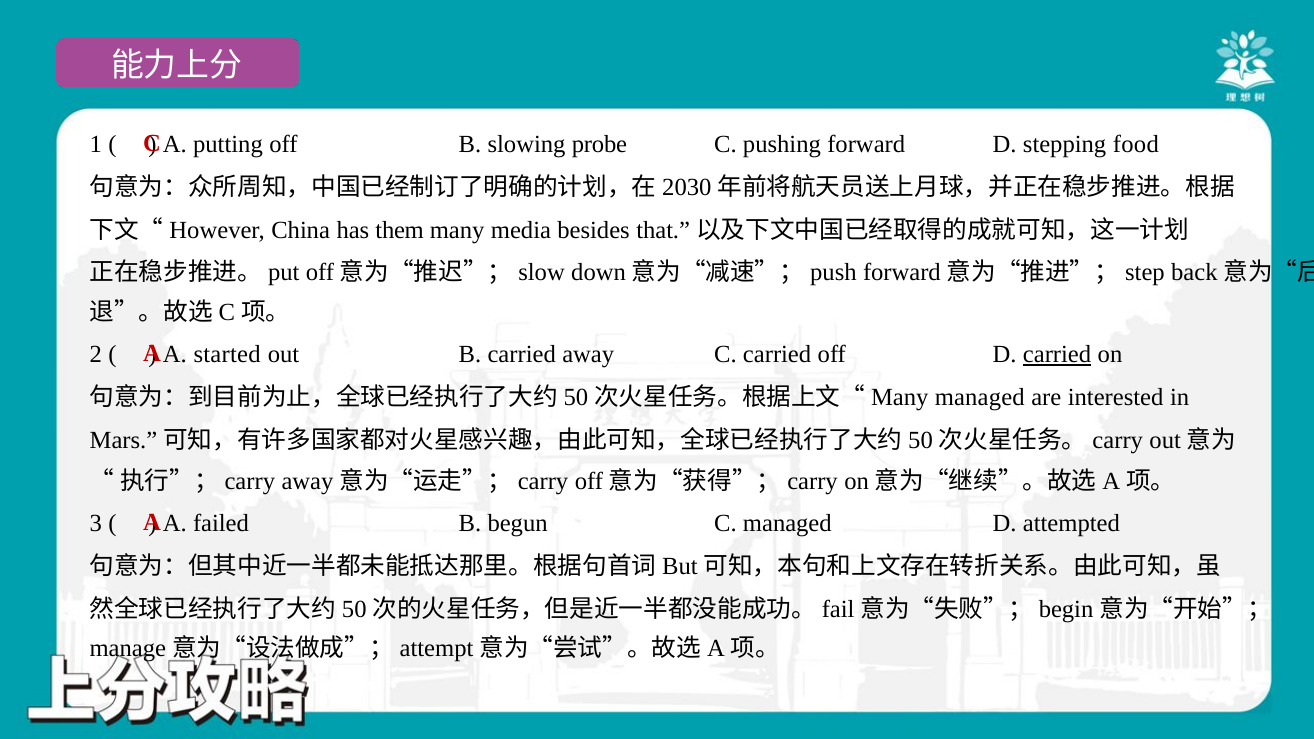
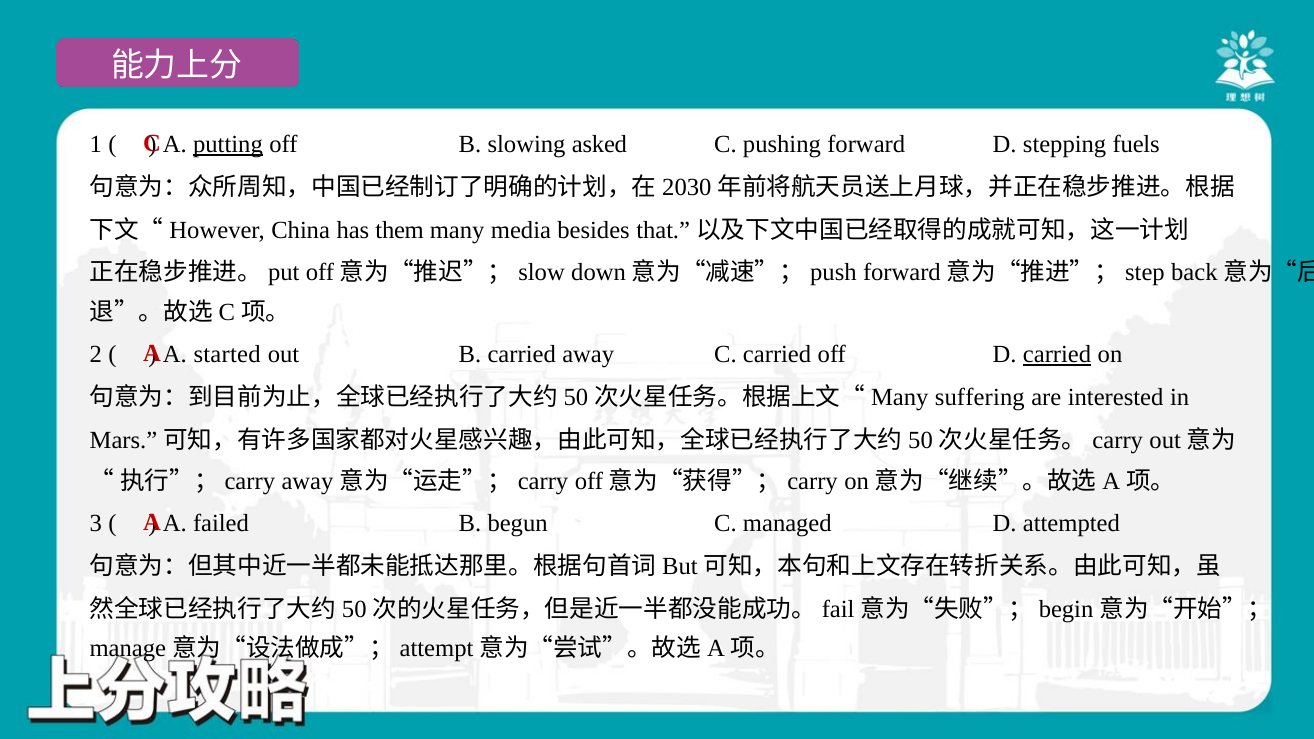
putting underline: none -> present (228, 144)
probe: probe -> asked (599, 144)
food: food -> fuels (1136, 144)
managed: managed -> suffering (980, 398)
